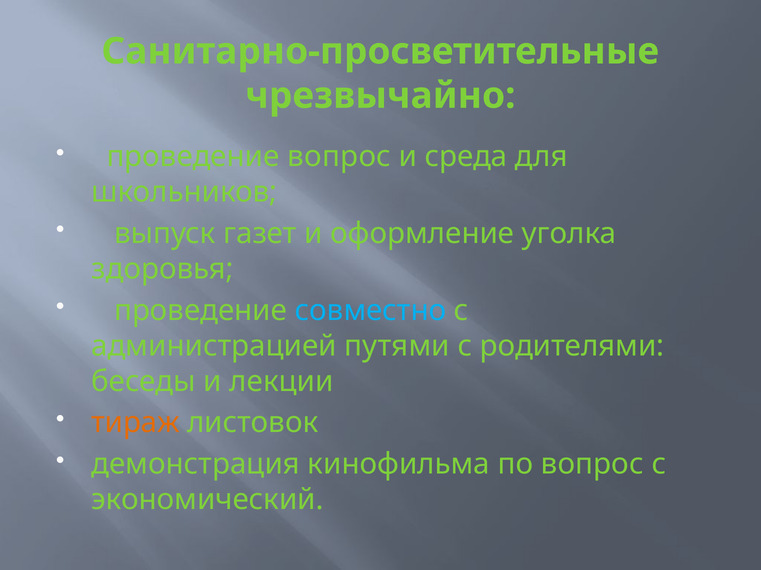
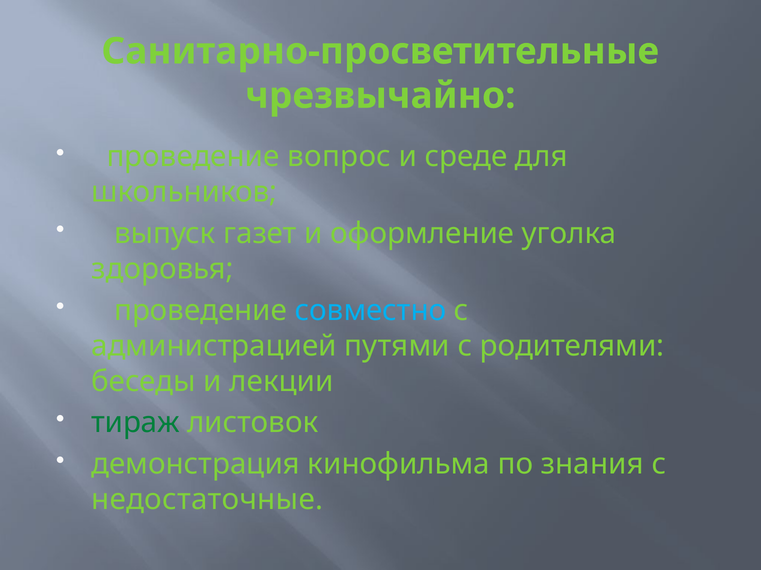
среда: среда -> среде (466, 157)
тираж colour: orange -> green (135, 423)
по вопрос: вопрос -> знания (592, 465)
экономический: экономический -> недостаточные (207, 500)
